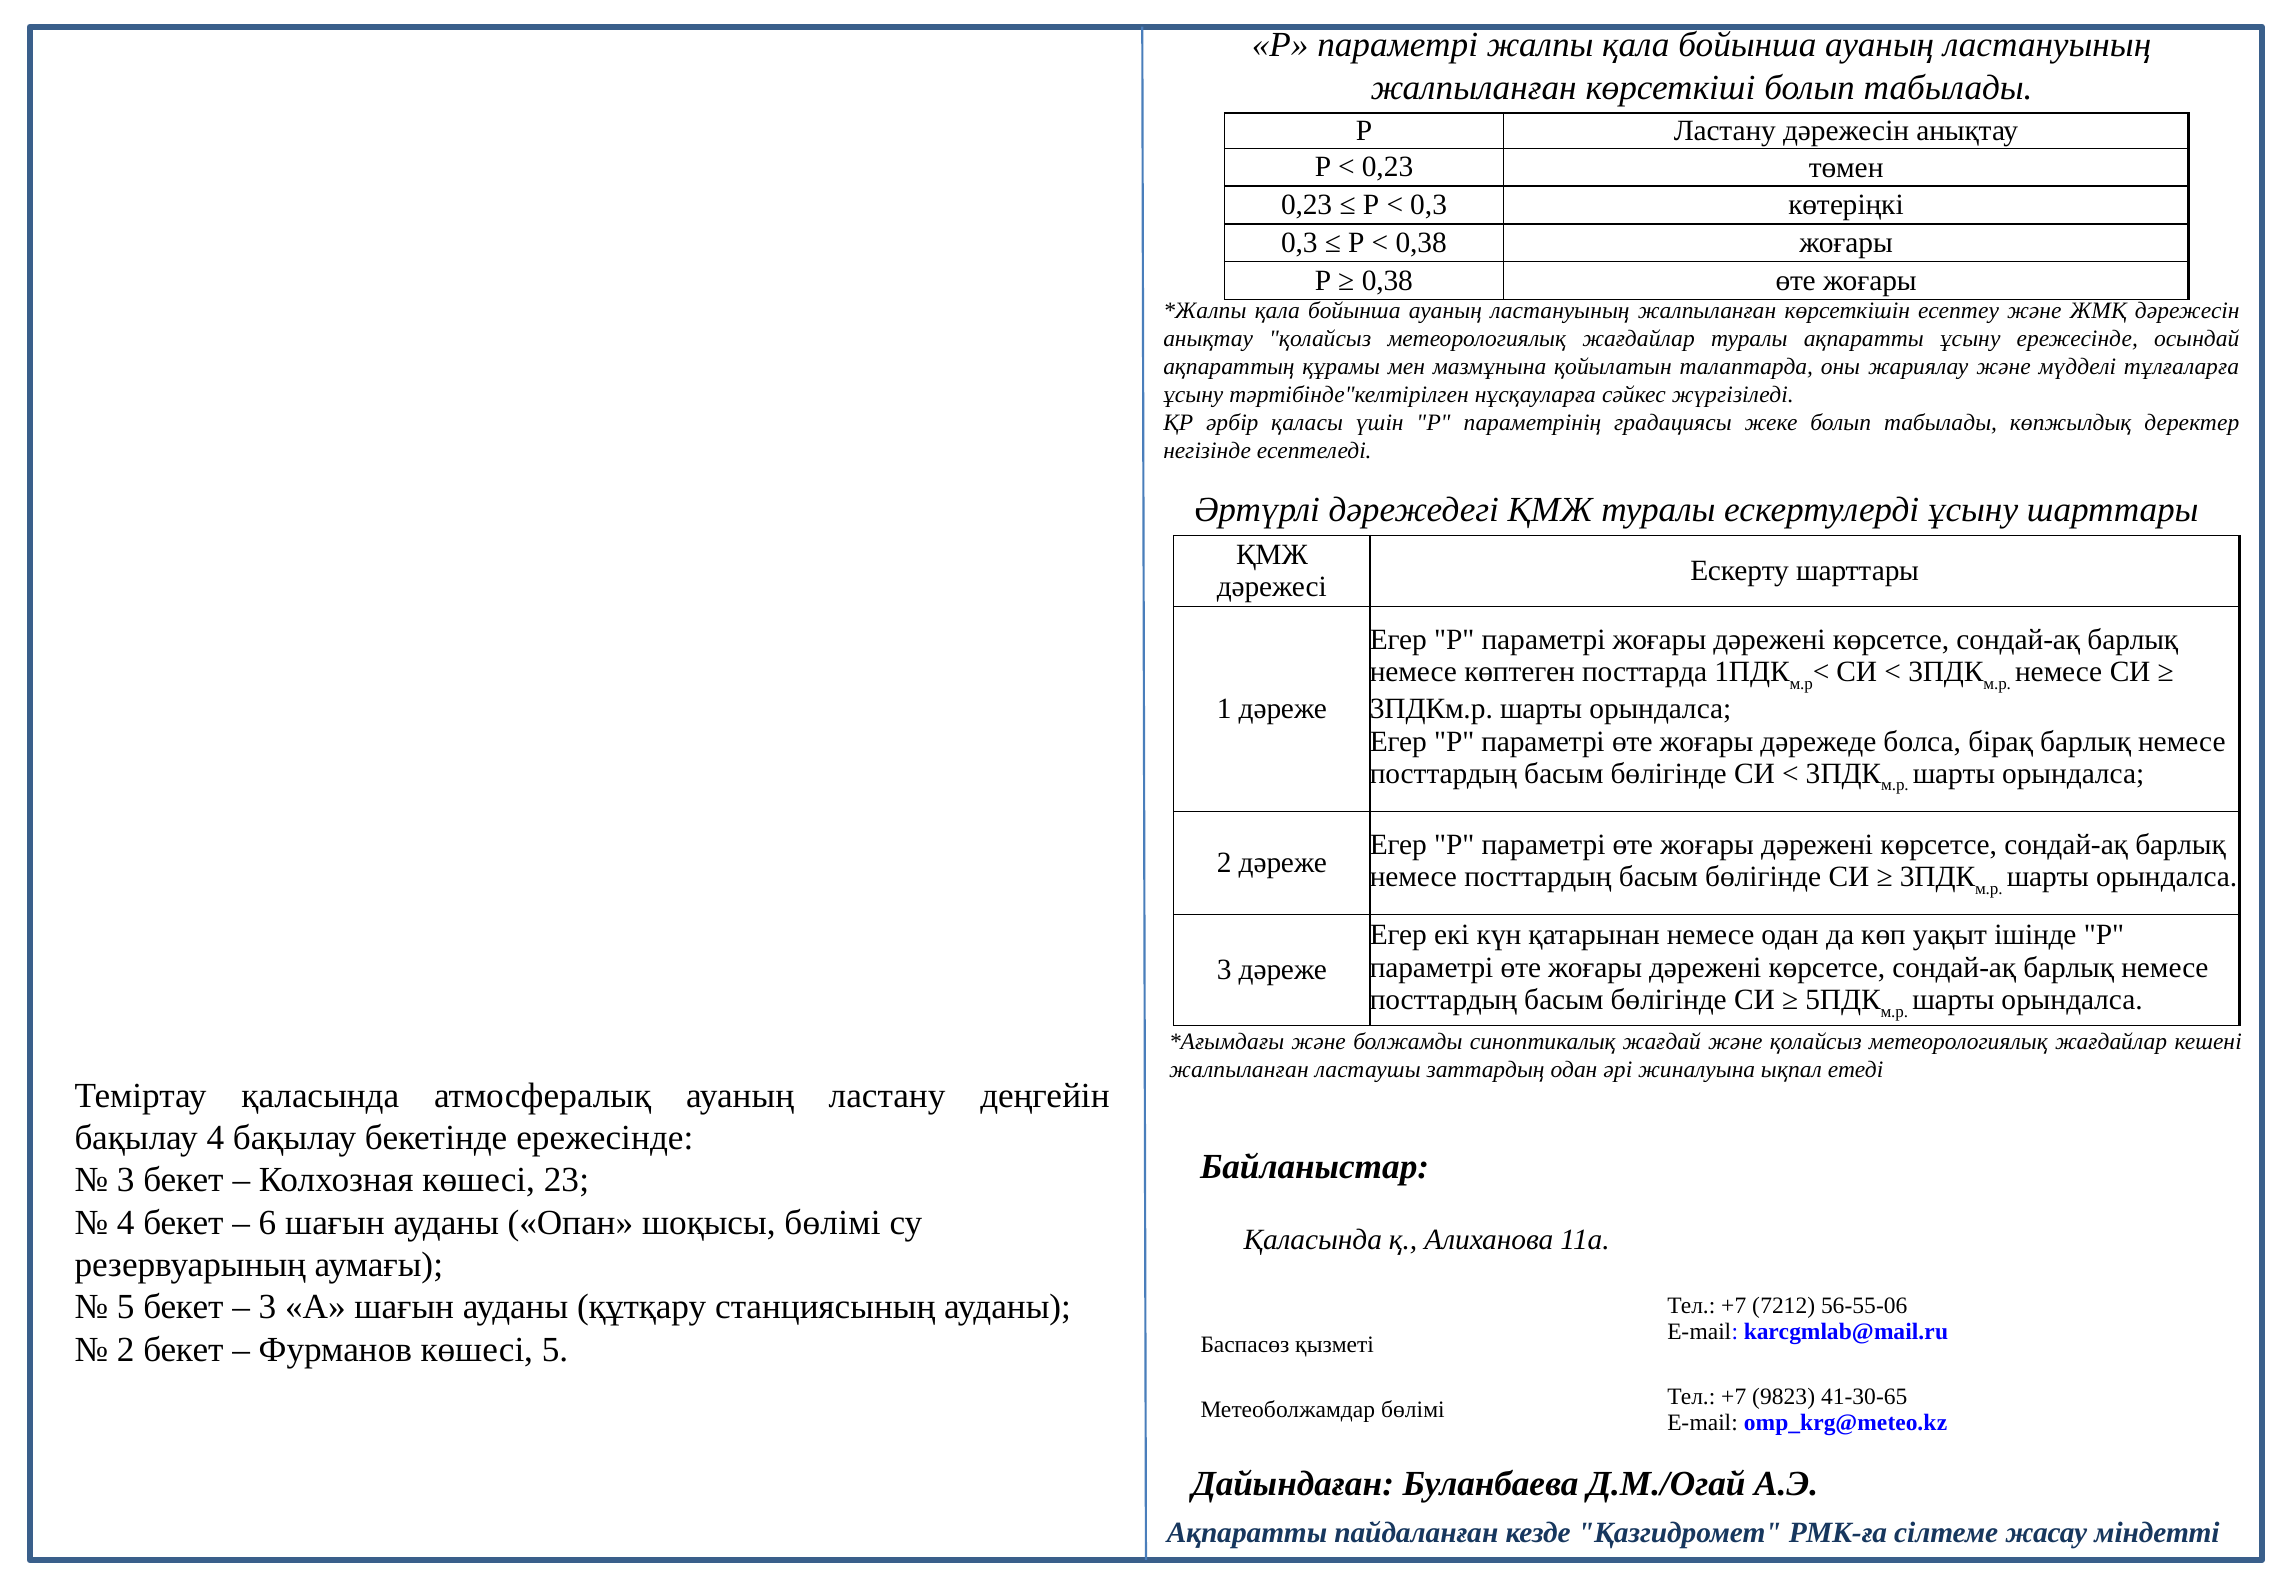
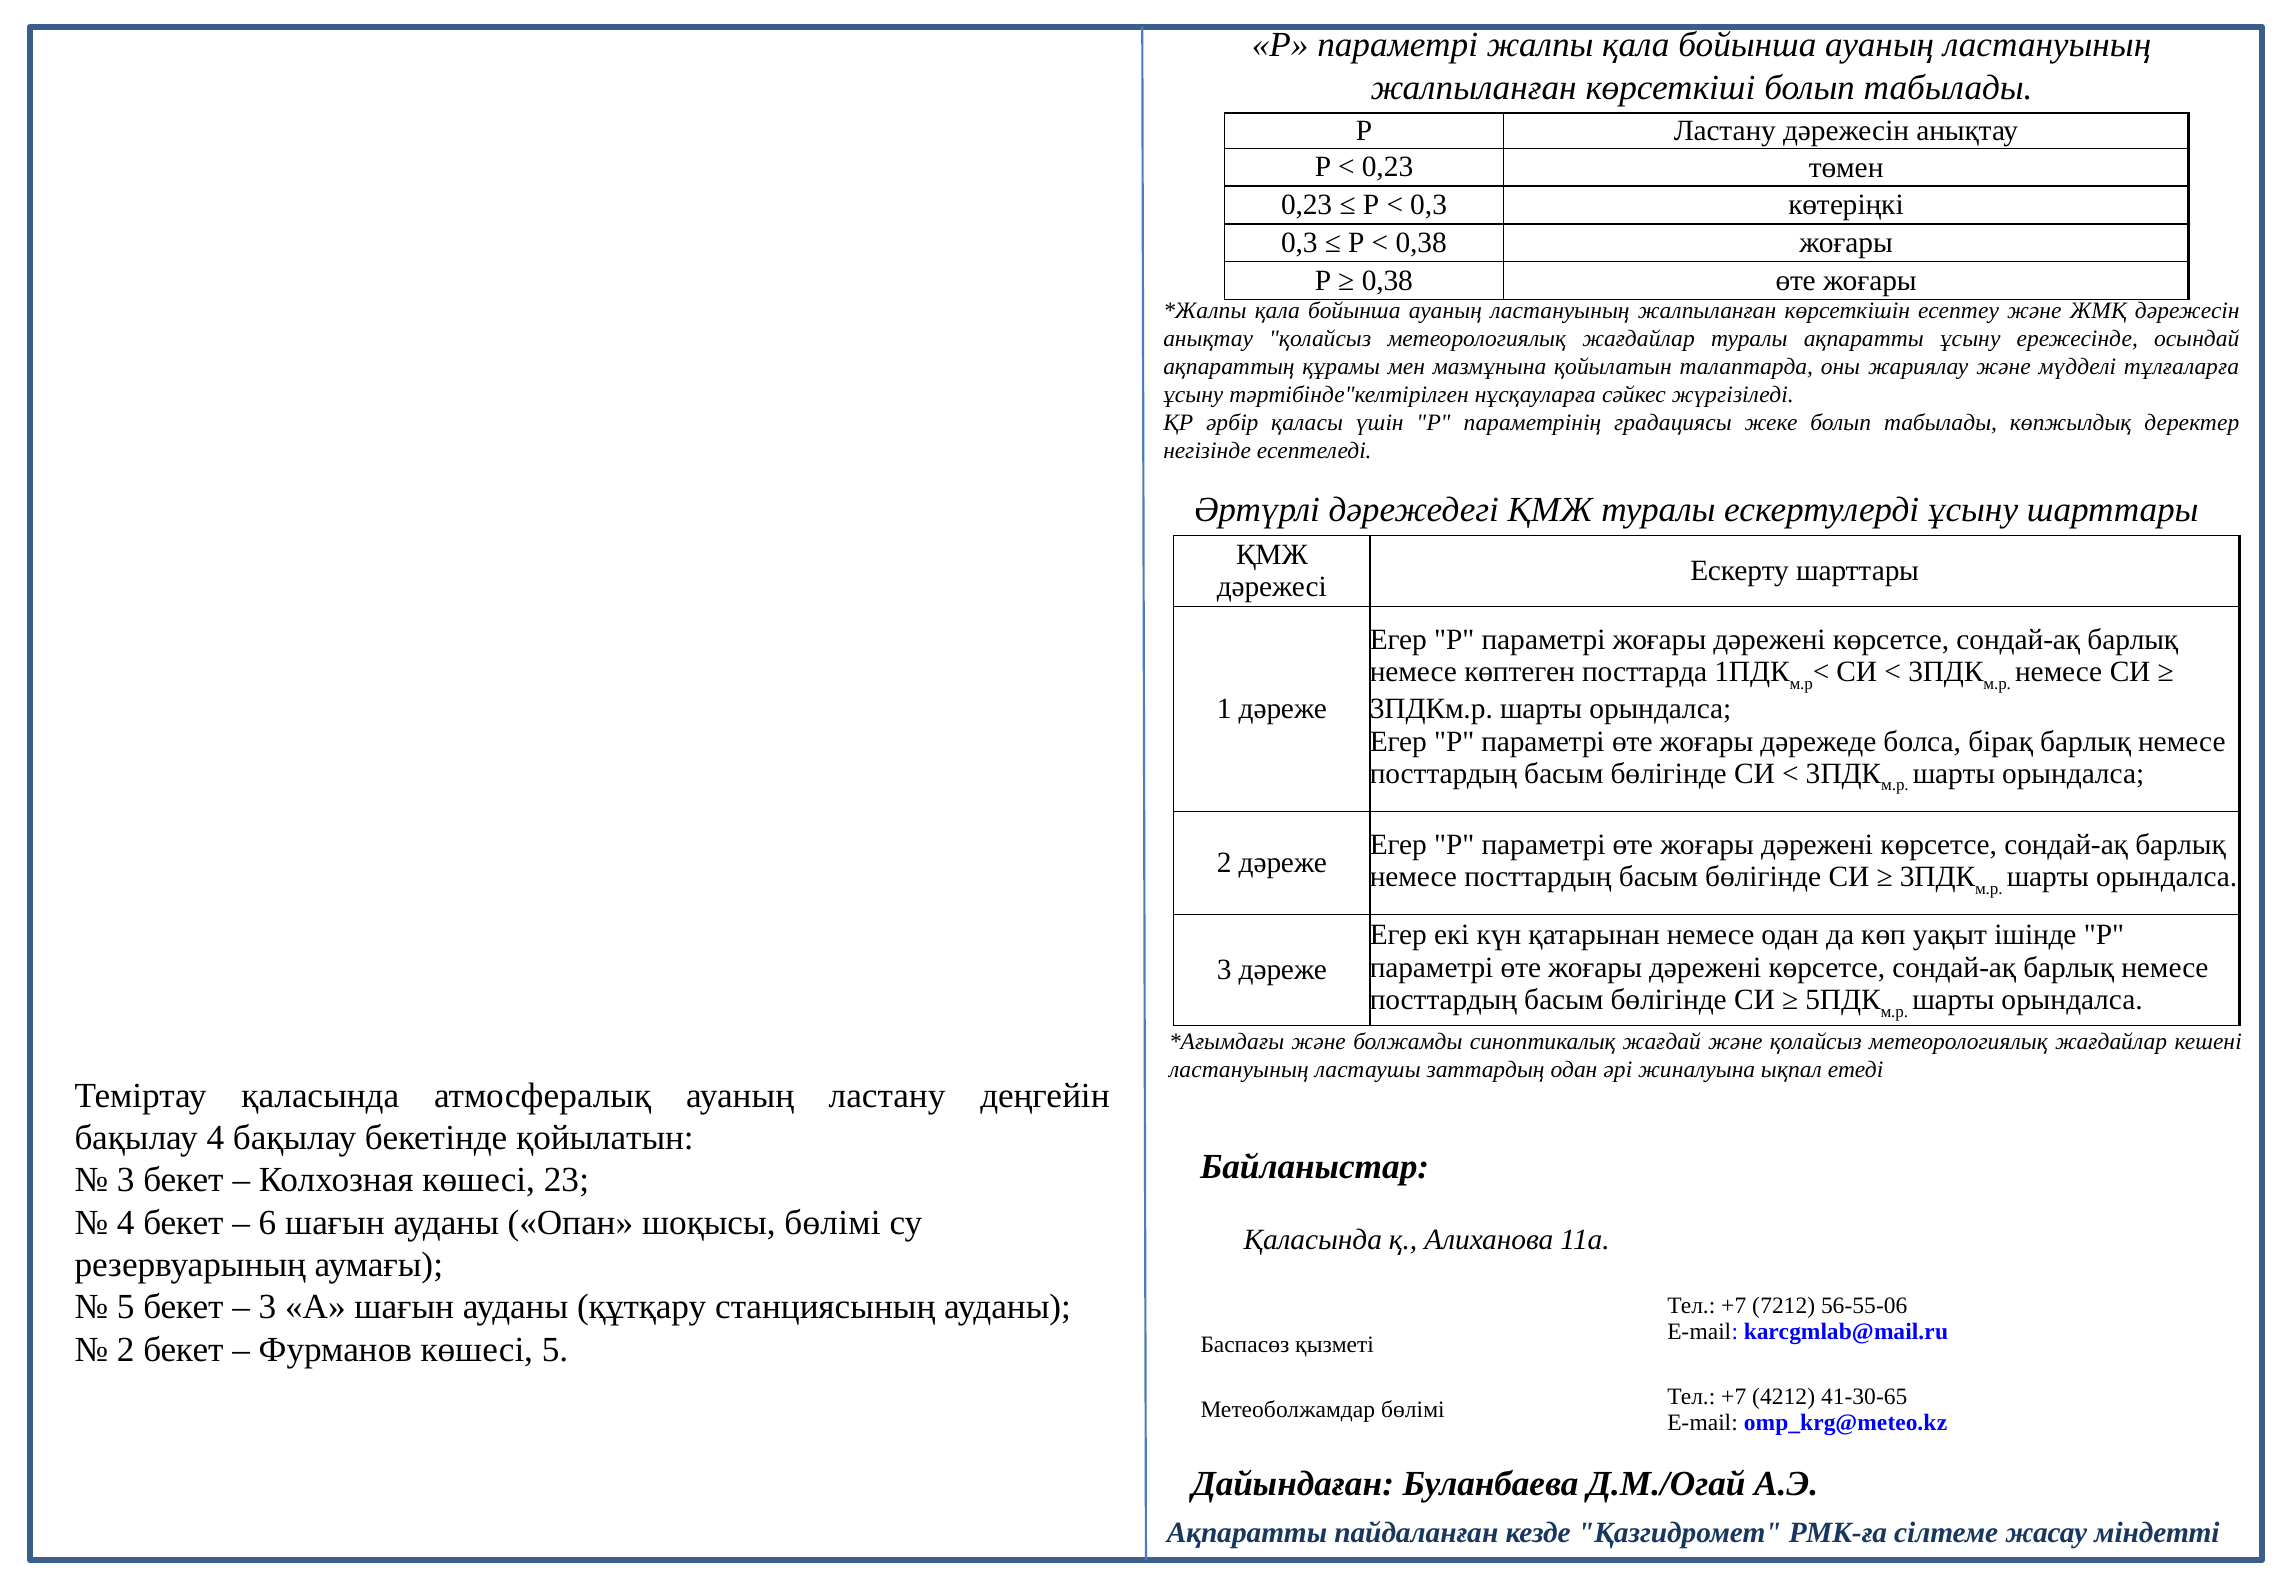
жалпыланған: жалпыланған -> ластануының (1239, 1070)
бекетінде ережесінде: ережесінде -> қойылатын (605, 1138)
9823: 9823 -> 4212 (1784, 1397)
